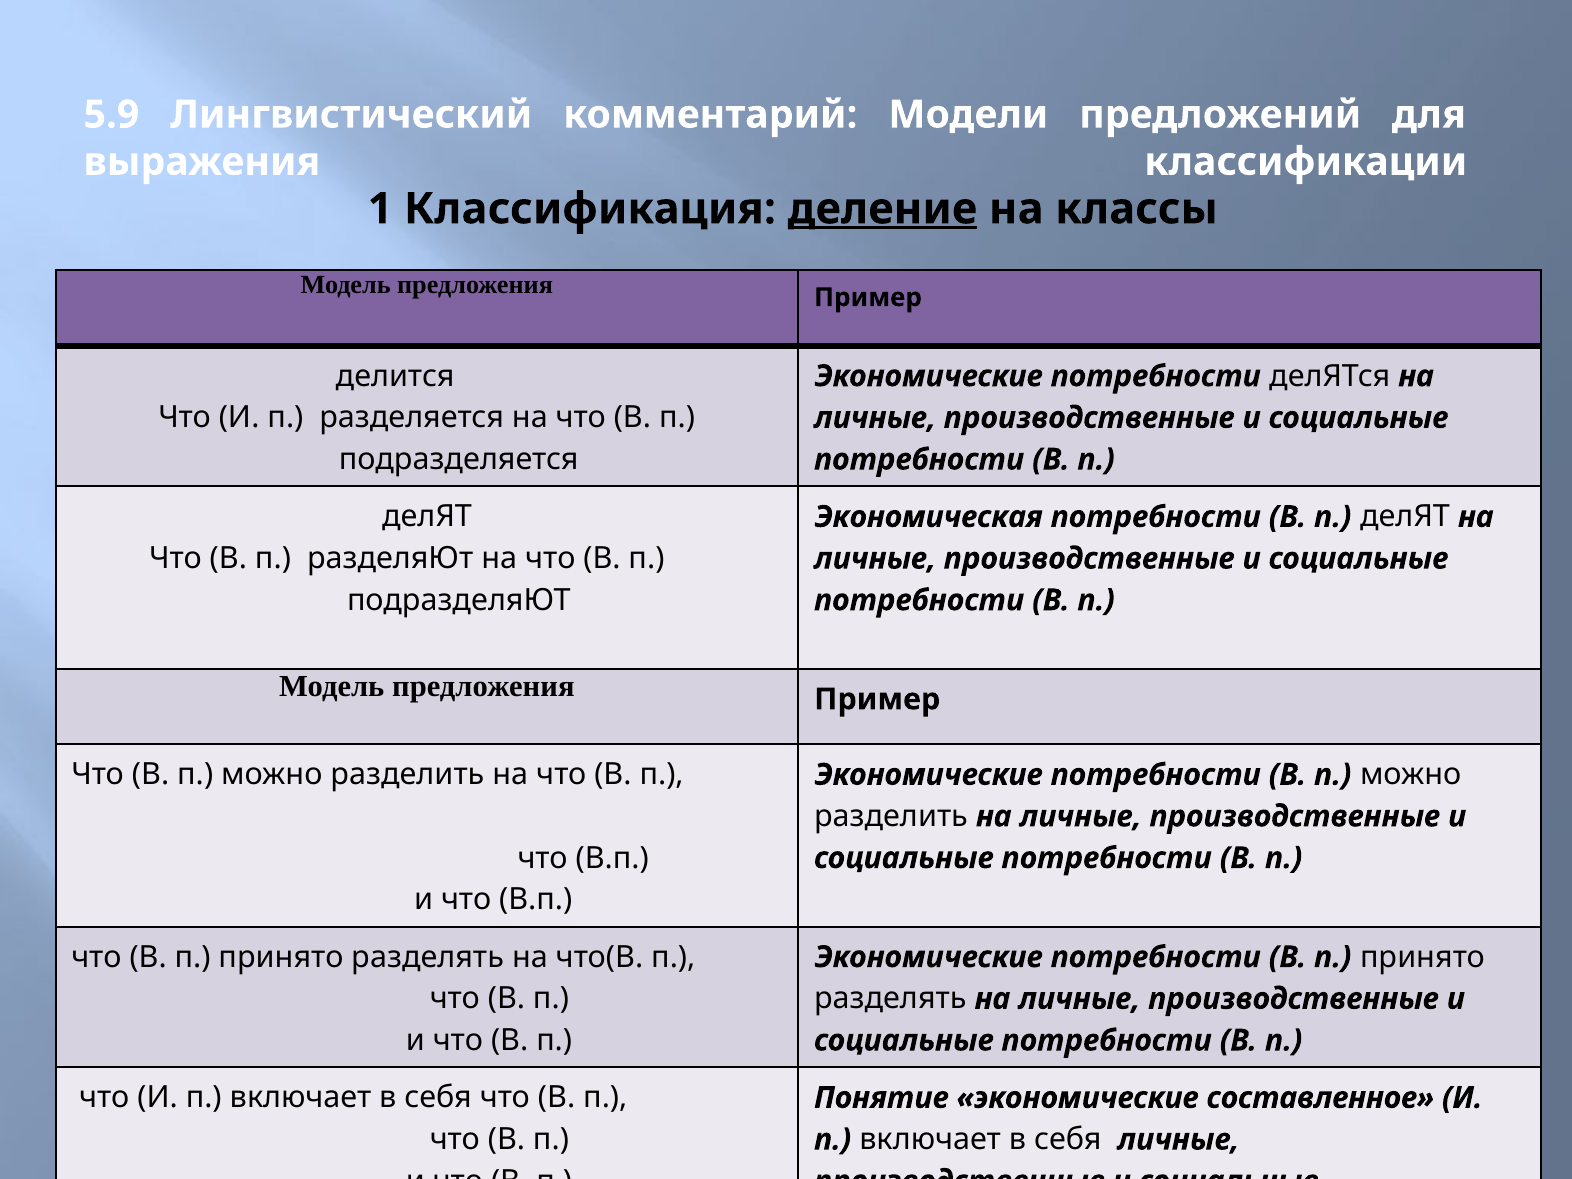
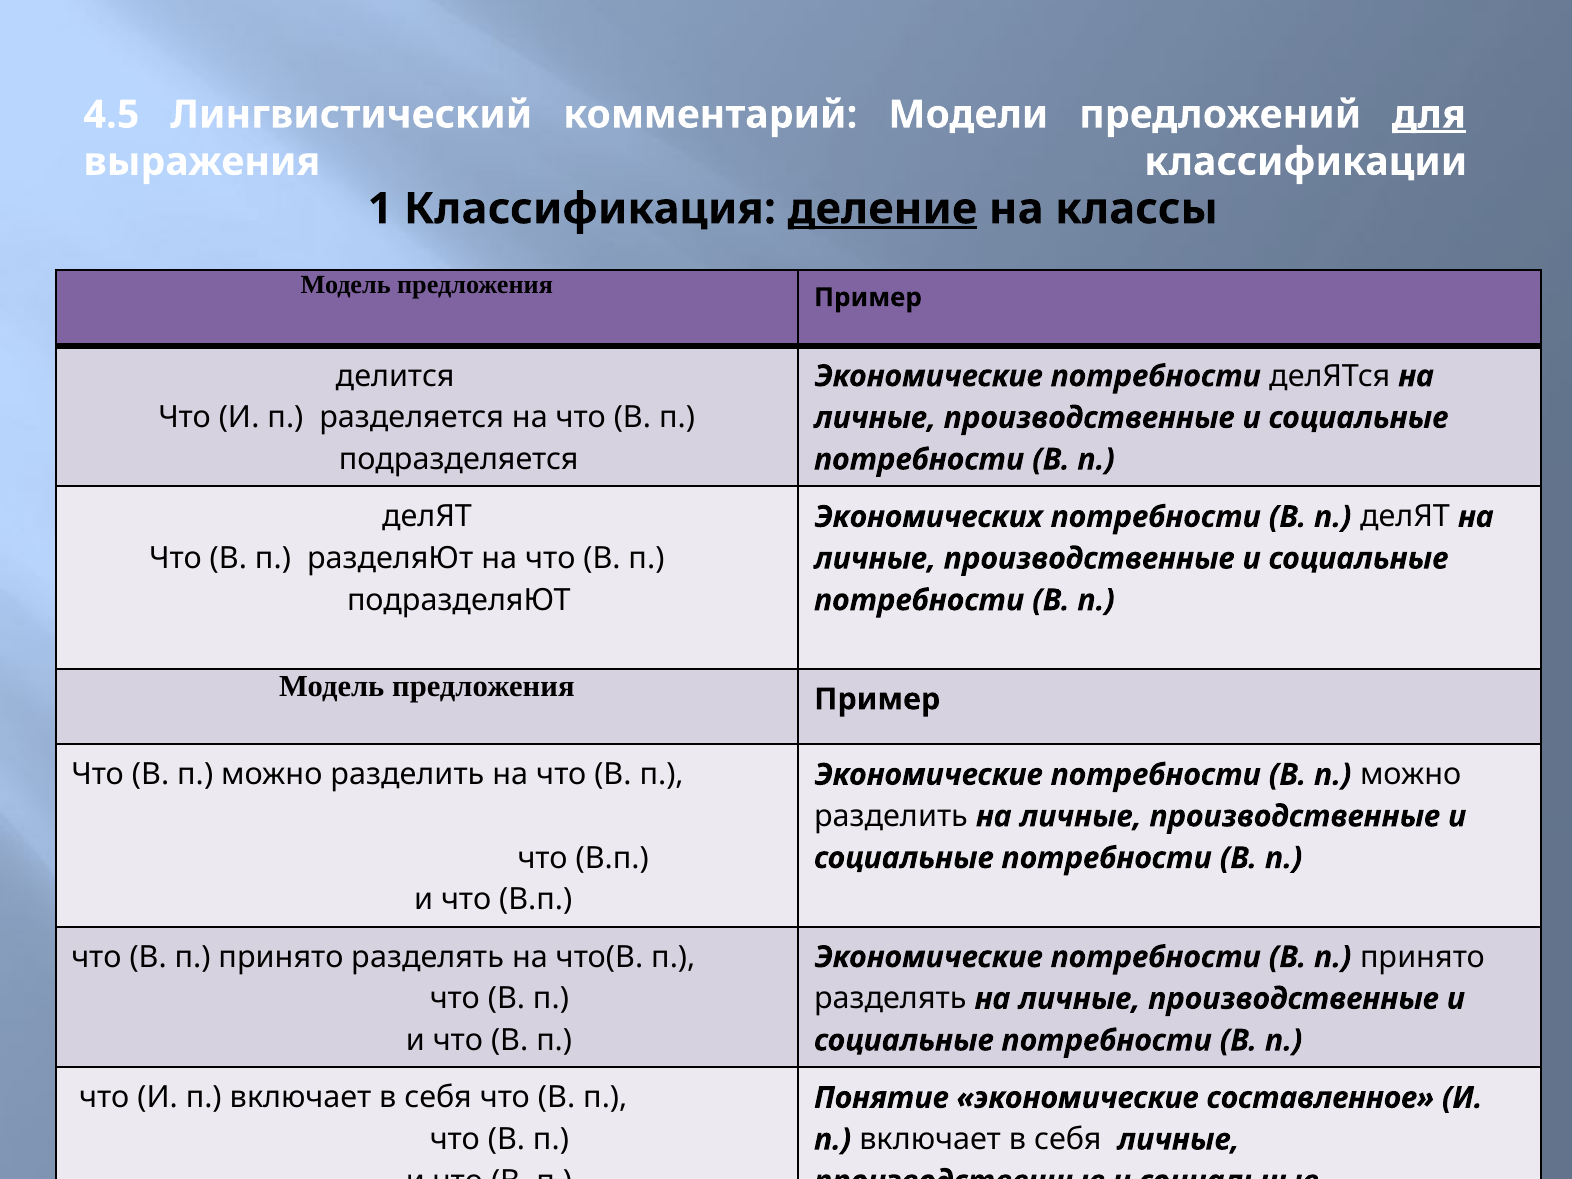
5.9: 5.9 -> 4.5 (111, 115)
для underline: none -> present (1429, 115)
Экономическая: Экономическая -> Экономических (928, 517)
